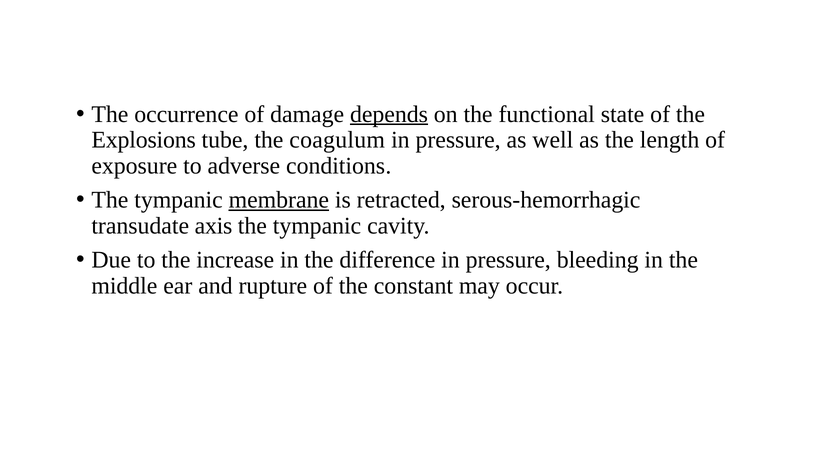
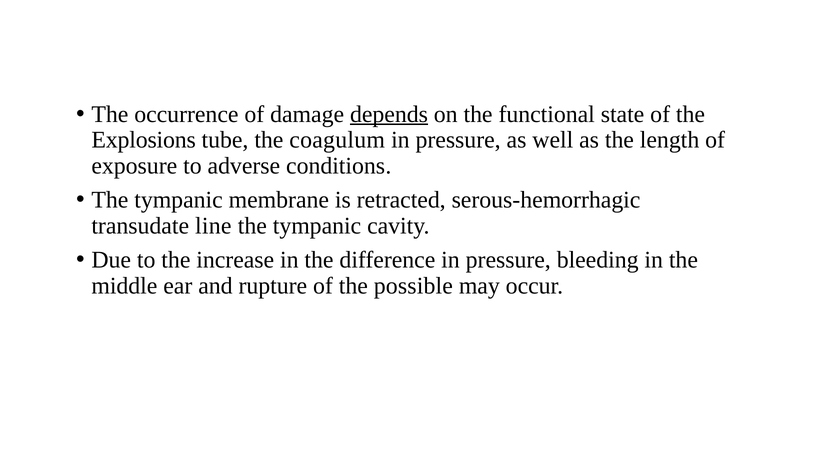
membrane underline: present -> none (279, 200)
axis: axis -> line (213, 226)
constant: constant -> possible (413, 286)
